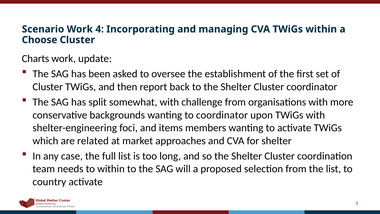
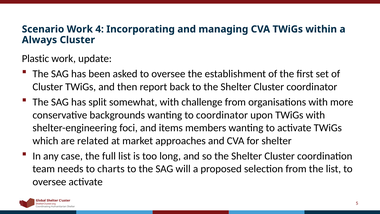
Choose: Choose -> Always (39, 40)
Charts: Charts -> Plastic (35, 58)
to within: within -> charts (111, 169)
country: country -> oversee (49, 182)
